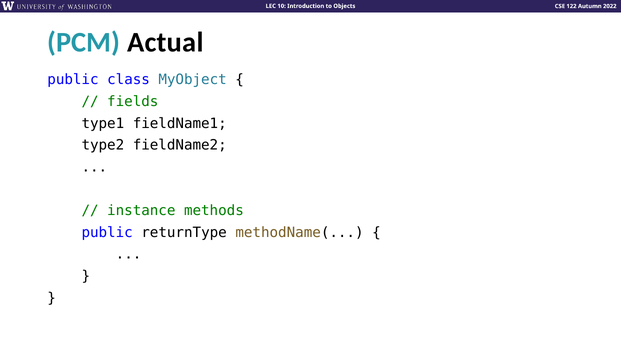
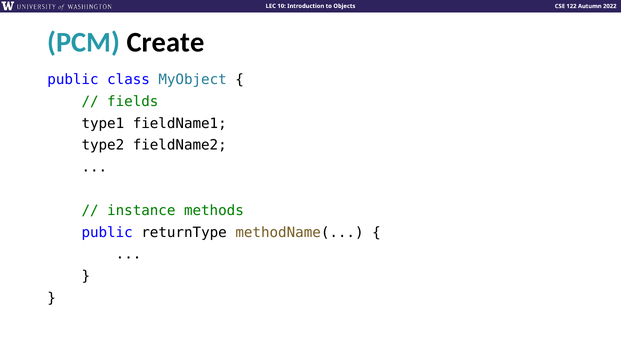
Actual: Actual -> Create (166, 42)
